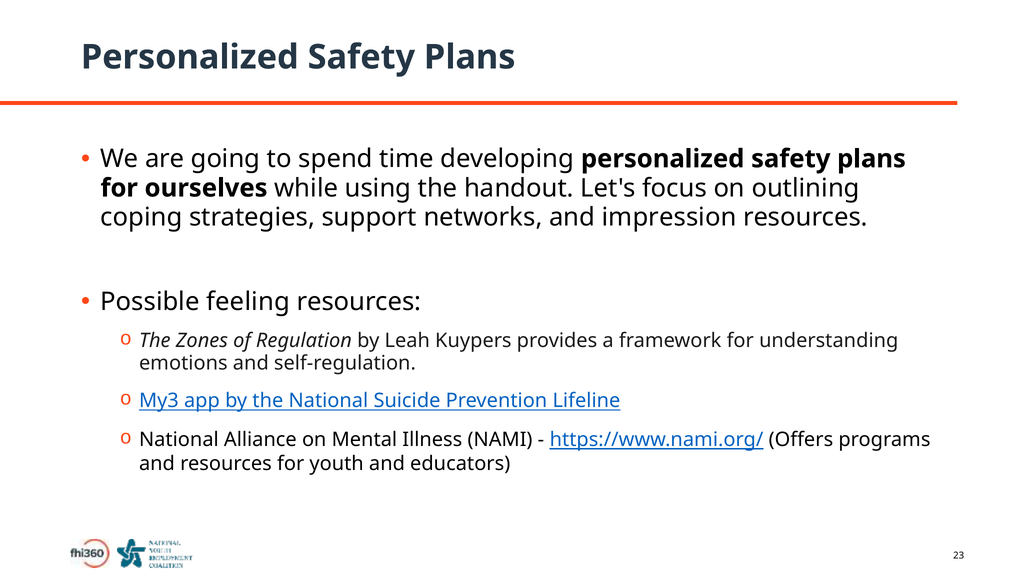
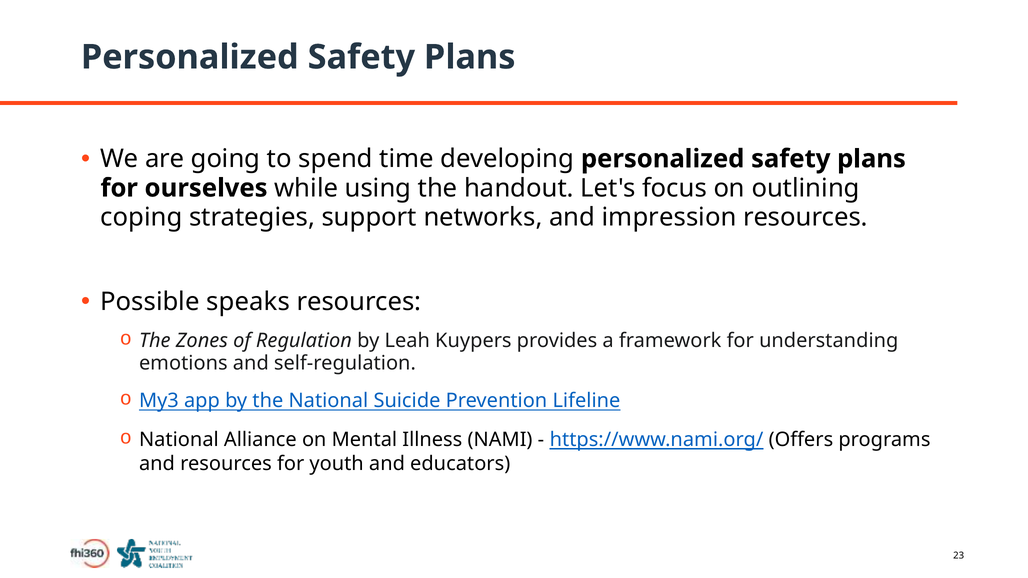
feeling: feeling -> speaks (248, 302)
